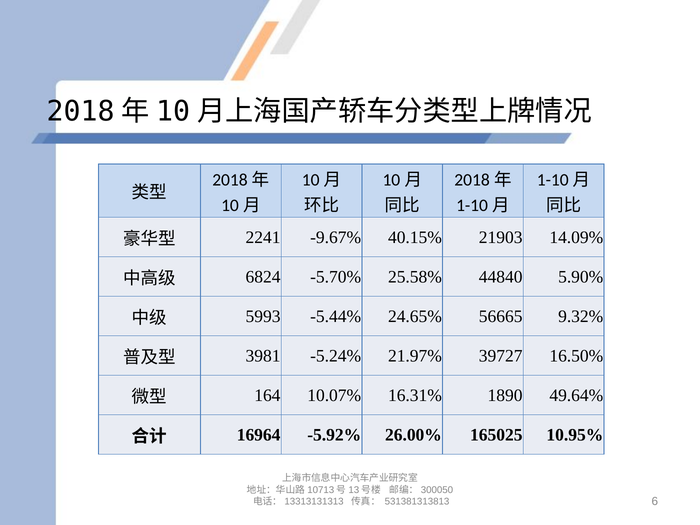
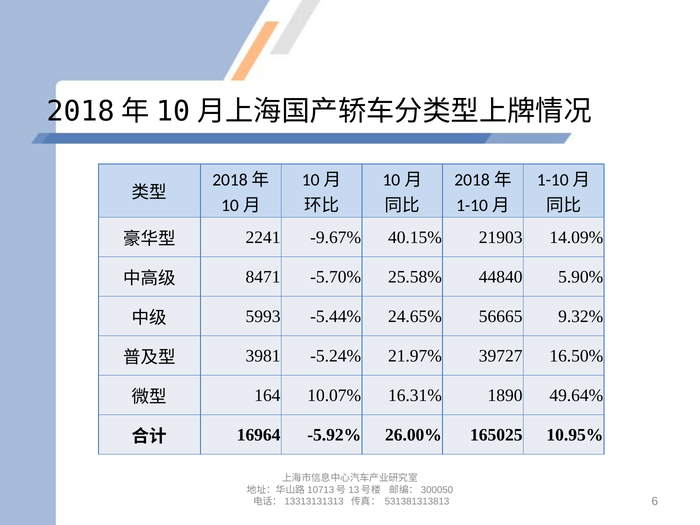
6824: 6824 -> 8471 (263, 277)
